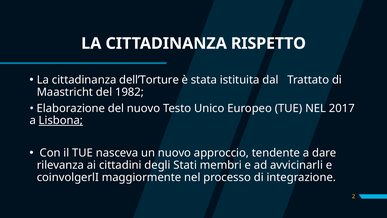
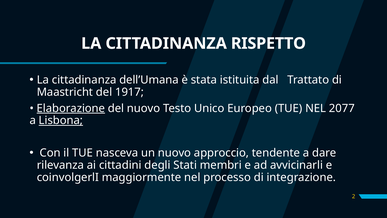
dell’Torture: dell’Torture -> dell’Umana (149, 80)
1982: 1982 -> 1917 (129, 92)
Elaborazione underline: none -> present (71, 108)
2017: 2017 -> 2077 (342, 108)
